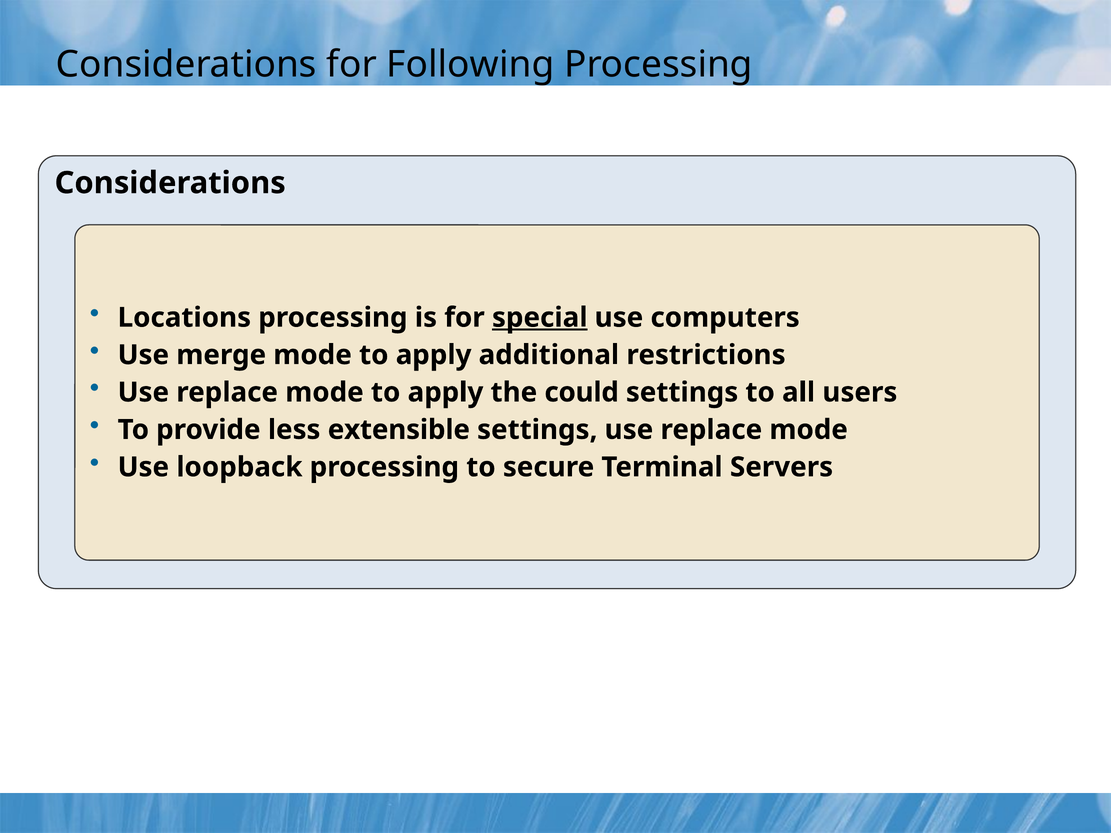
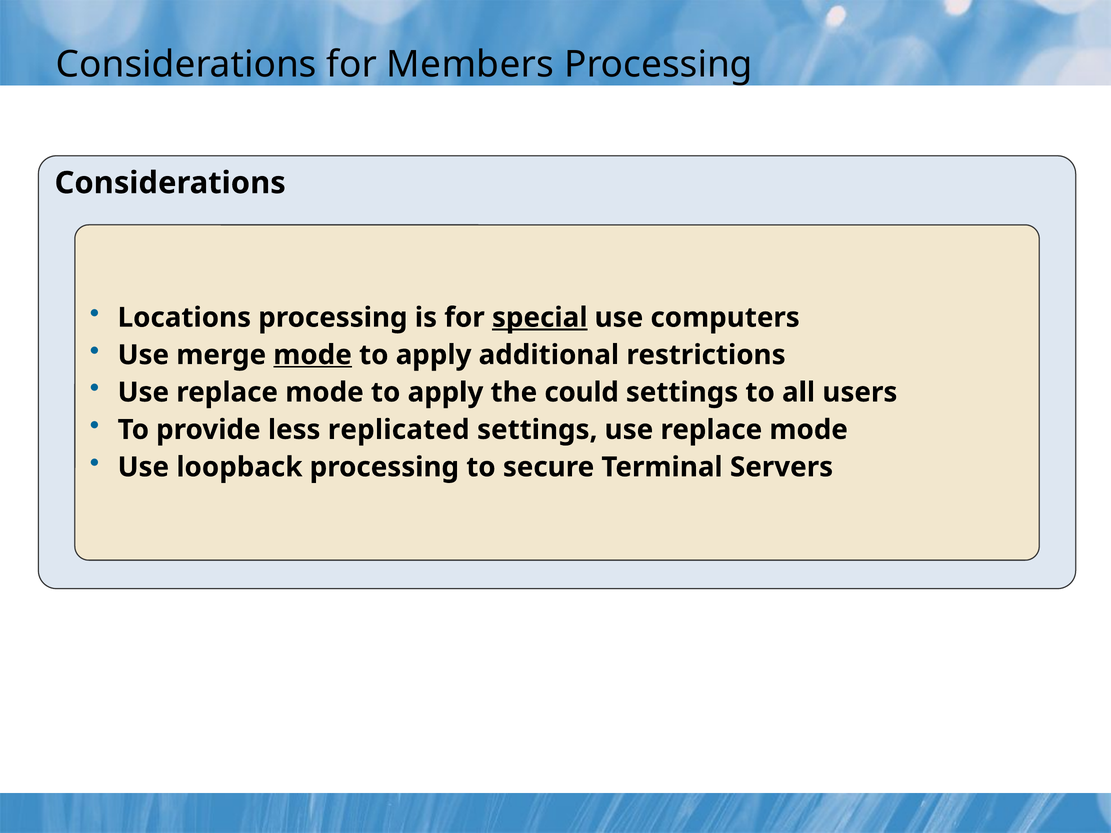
Following: Following -> Members (470, 65)
mode underline: none -> present (313, 355)
extensible: extensible -> replicated (399, 430)
